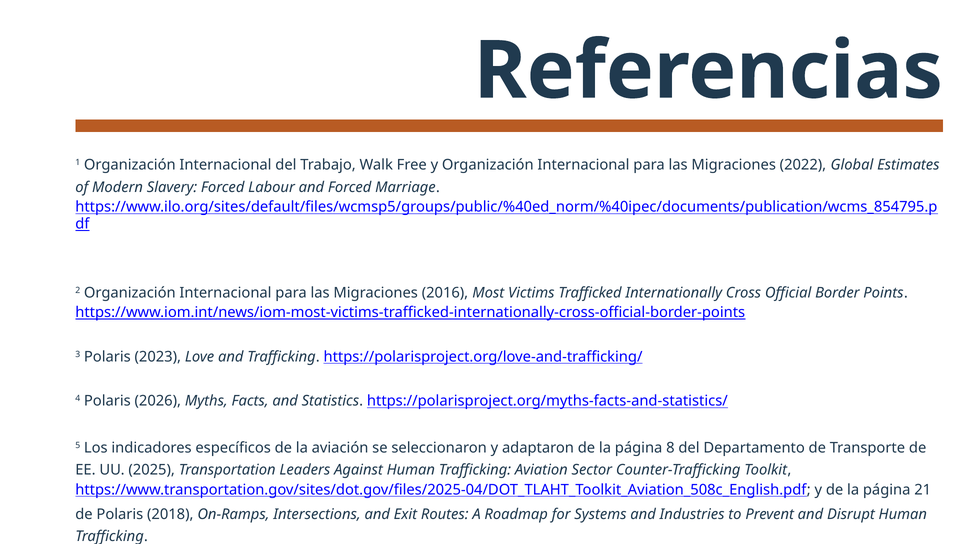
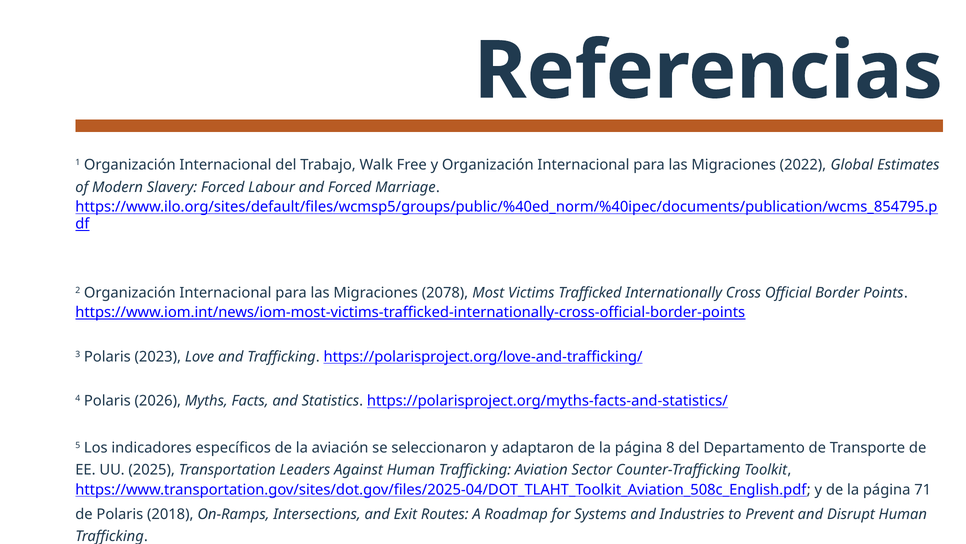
2016: 2016 -> 2078 (445, 292)
21: 21 -> 71 (923, 489)
